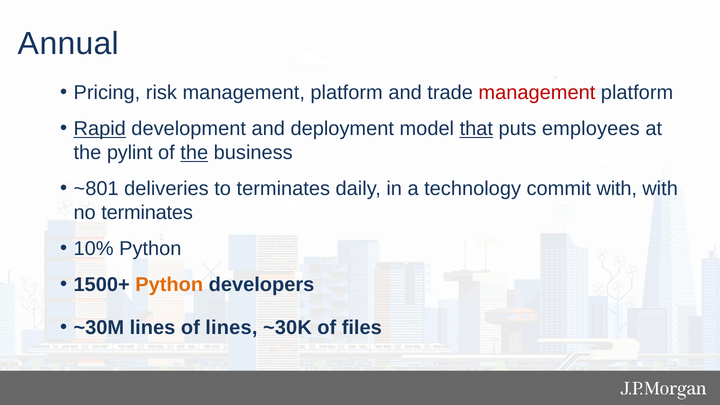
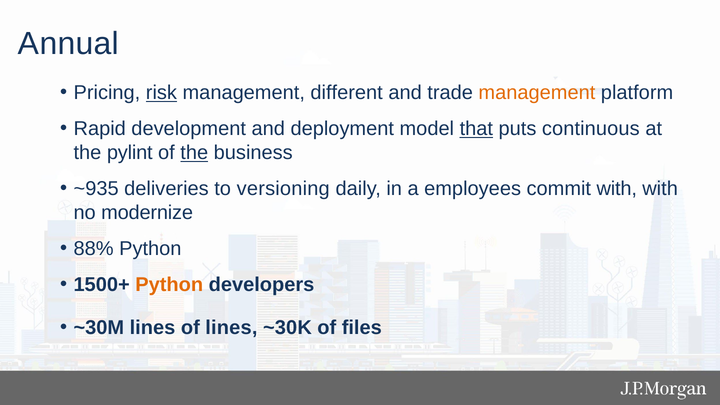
risk underline: none -> present (161, 93)
platform: platform -> different (347, 93)
management colour: red -> orange (537, 93)
Rapid underline: present -> none (100, 129)
employees: employees -> continuous (591, 129)
~801: ~801 -> ~935 (96, 189)
to terminates: terminates -> versioning (283, 189)
technology: technology -> employees (473, 189)
no terminates: terminates -> modernize (147, 213)
10%: 10% -> 88% (94, 249)
